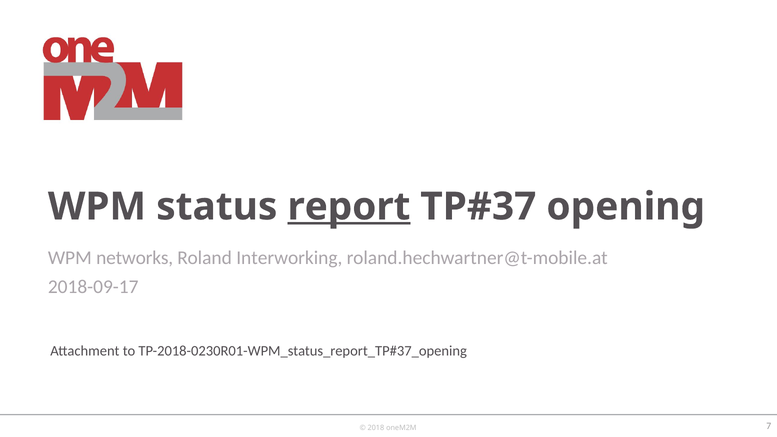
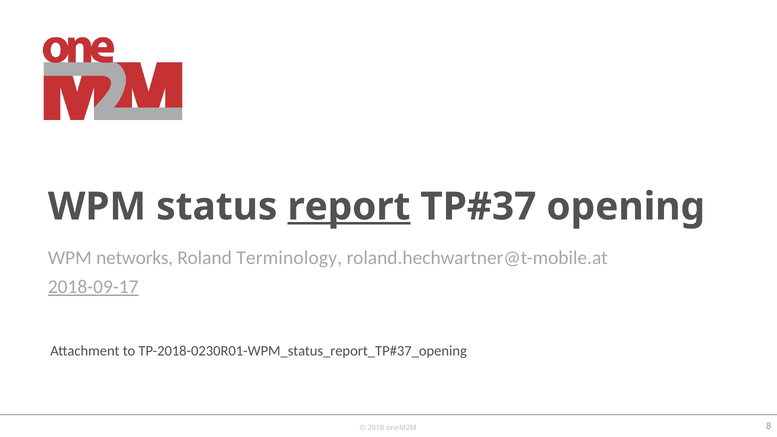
Interworking: Interworking -> Terminology (289, 258)
2018-09-17 underline: none -> present (93, 287)
7: 7 -> 8 (769, 426)
